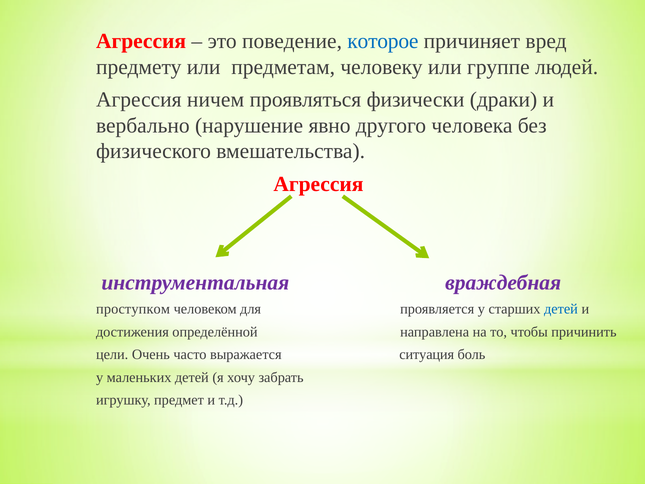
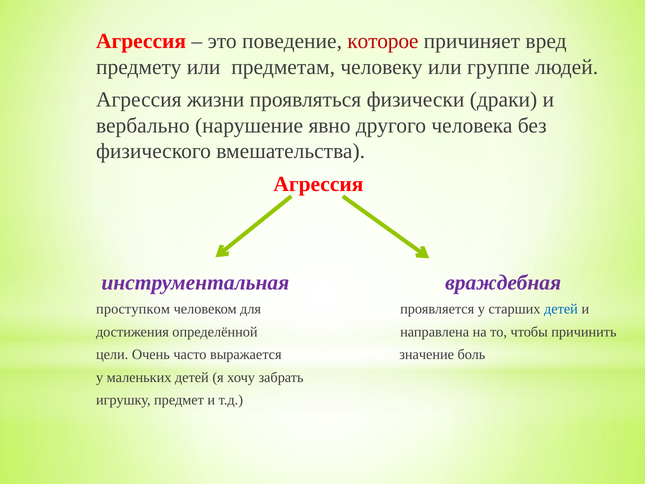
которое colour: blue -> red (383, 41)
ничем: ничем -> жизни (216, 100)
ситуация: ситуация -> значение (427, 354)
